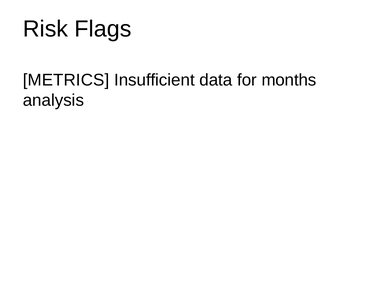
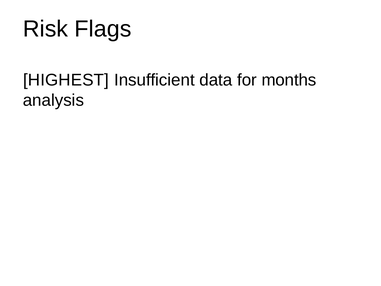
METRICS: METRICS -> HIGHEST (66, 80)
